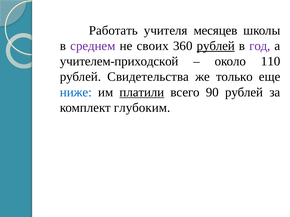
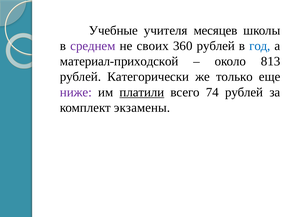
Работать: Работать -> Учебные (113, 30)
рублей underline: present -> none (216, 46)
год colour: purple -> blue (260, 46)
учителем-приходской: учителем-приходской -> материал-приходской (119, 61)
110: 110 -> 813 (271, 61)
Свидетельства: Свидетельства -> Категорически (148, 77)
ниже colour: blue -> purple (76, 92)
90: 90 -> 74 (212, 92)
глубоким: глубоким -> экзамены (142, 108)
